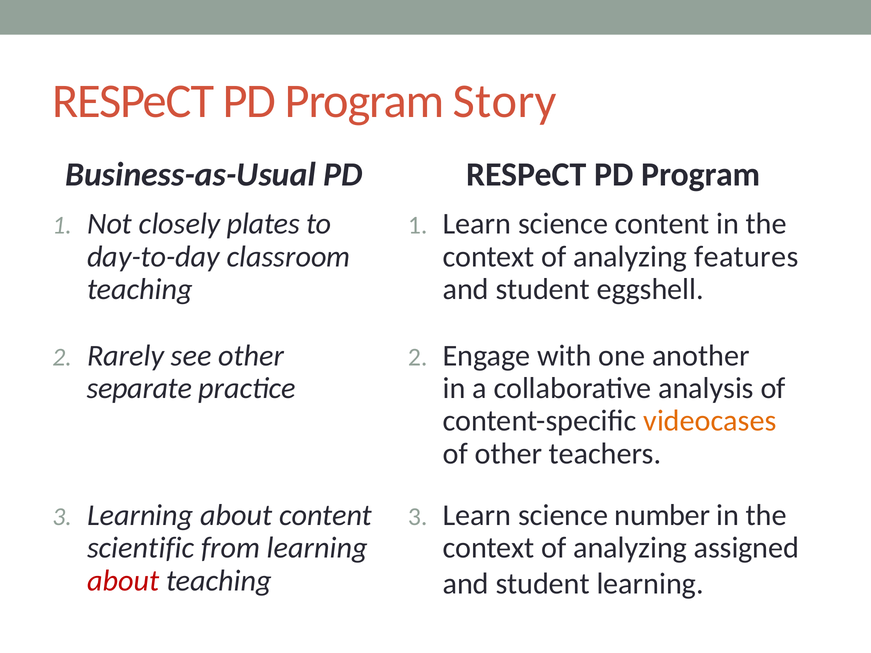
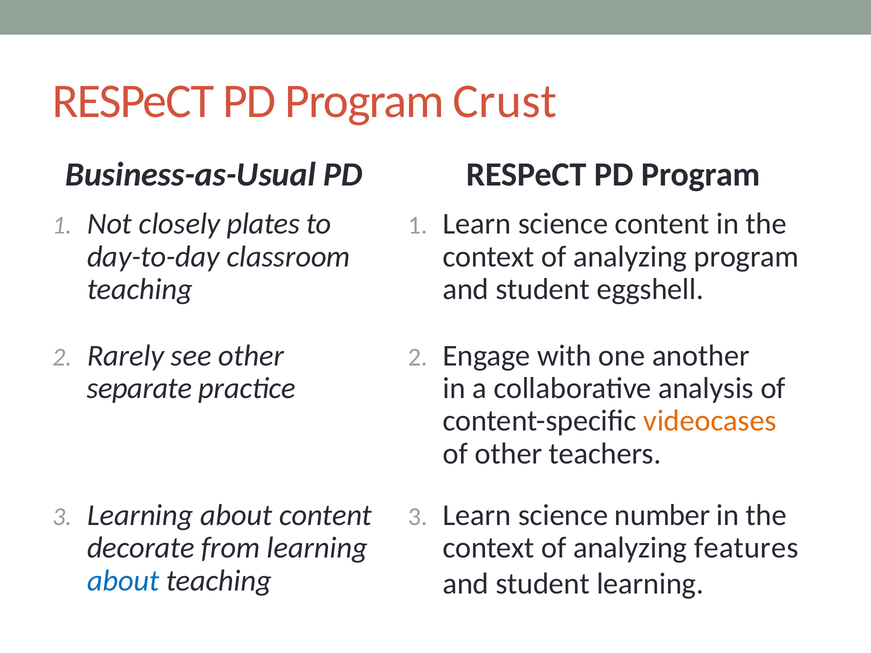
Story: Story -> Crust (505, 101)
analyzing features: features -> program (746, 257)
assigned: assigned -> features (746, 548)
scientific: scientific -> decorate (141, 548)
about colour: red -> blue (123, 581)
